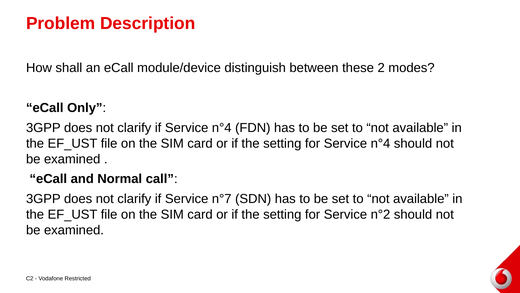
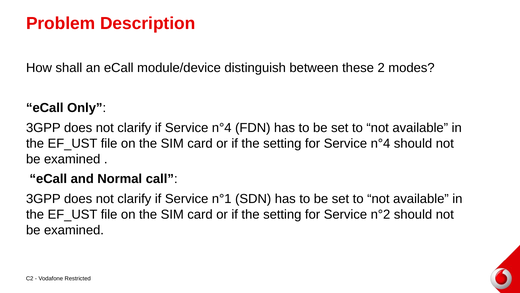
n°7: n°7 -> n°1 (222, 199)
